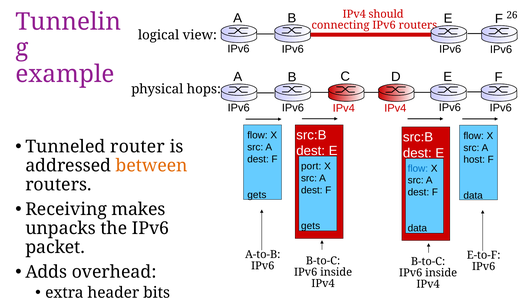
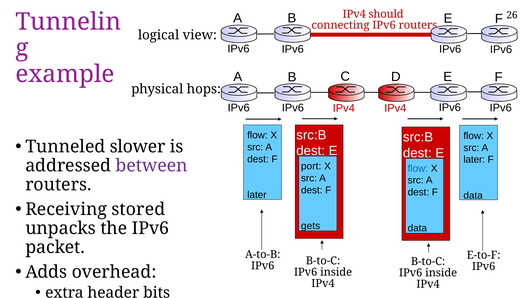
router: router -> slower (138, 147)
host: host -> later (474, 160)
between colour: orange -> purple (152, 166)
gets: gets -> later (257, 195)
makes: makes -> stored (138, 209)
